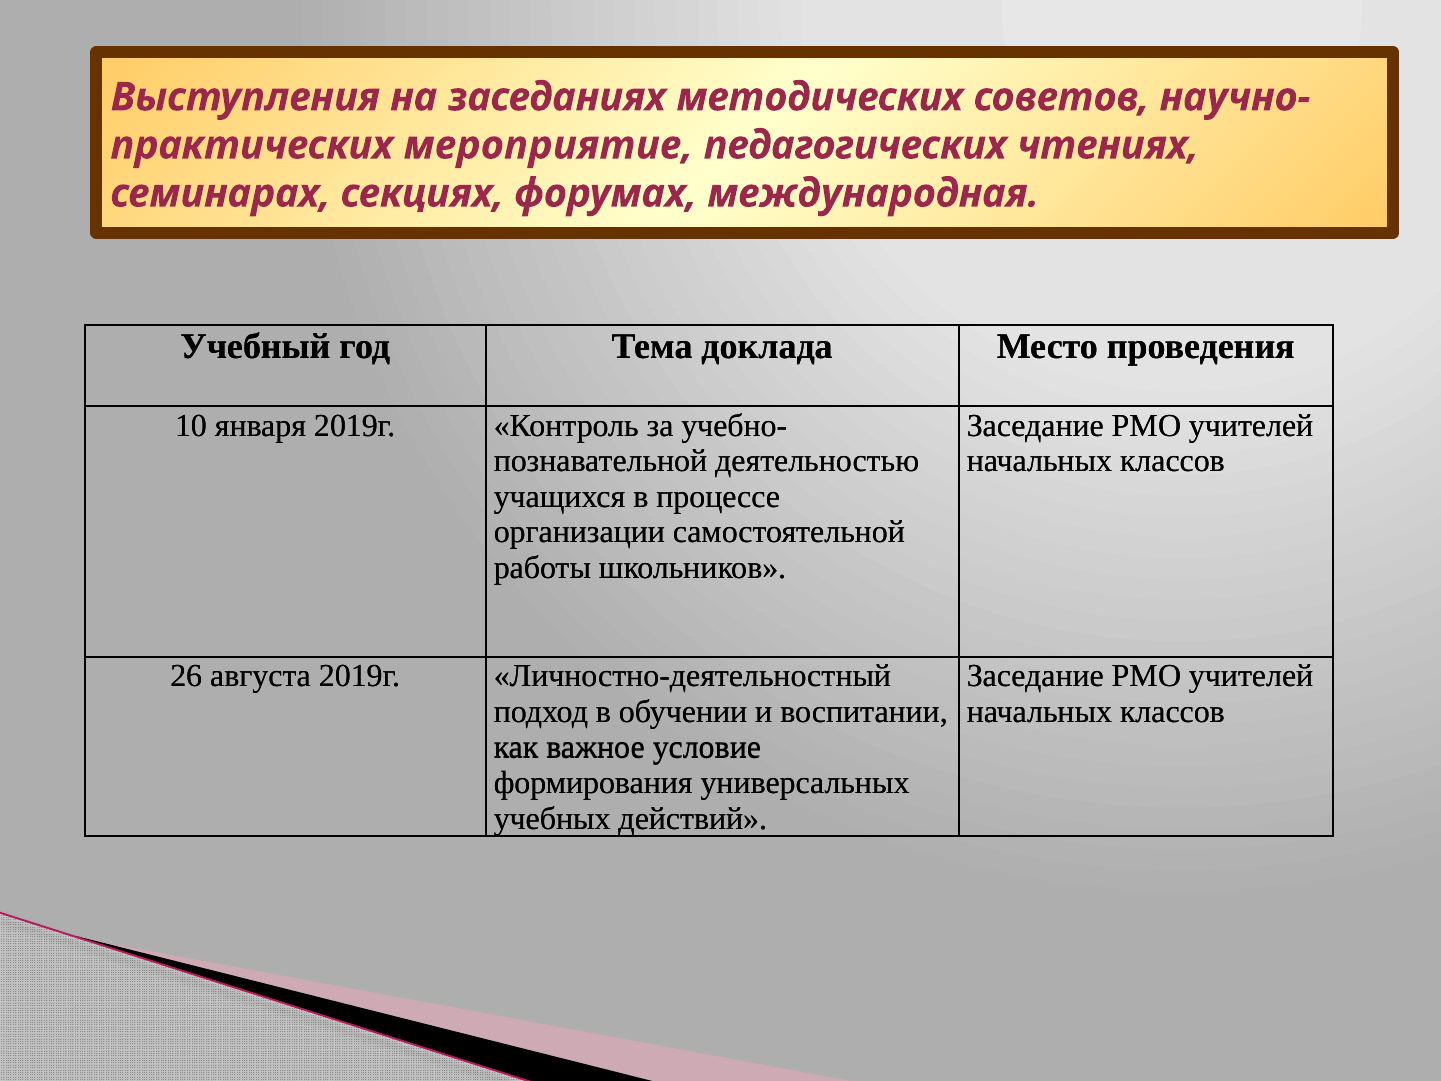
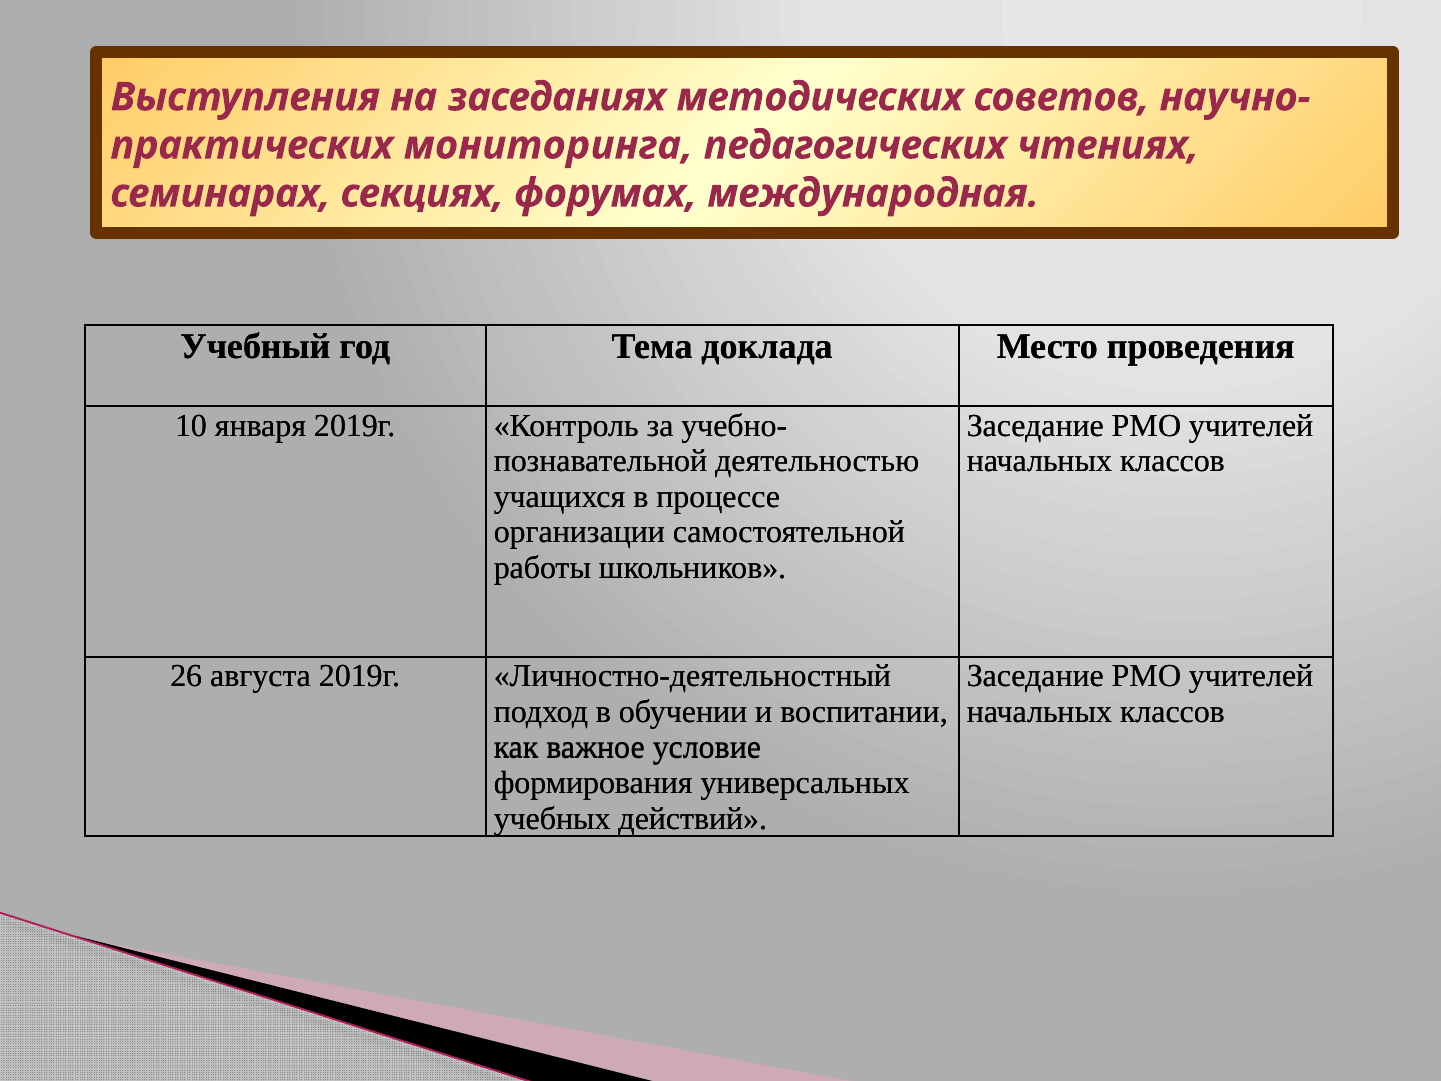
мероприятие: мероприятие -> мониторинга (548, 145)
